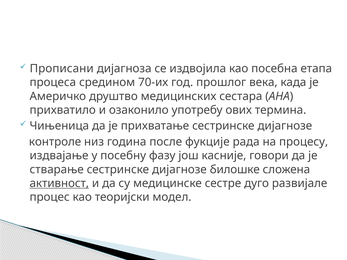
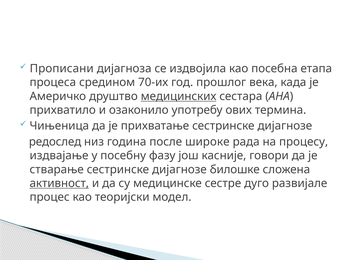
медицинских underline: none -> present (179, 96)
контроле: контроле -> редослед (55, 142)
фукције: фукције -> широке (207, 142)
